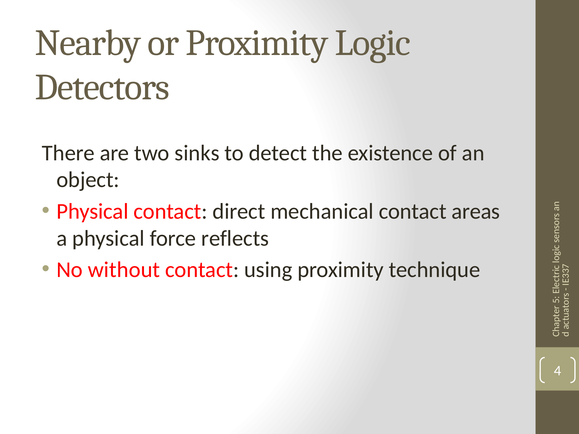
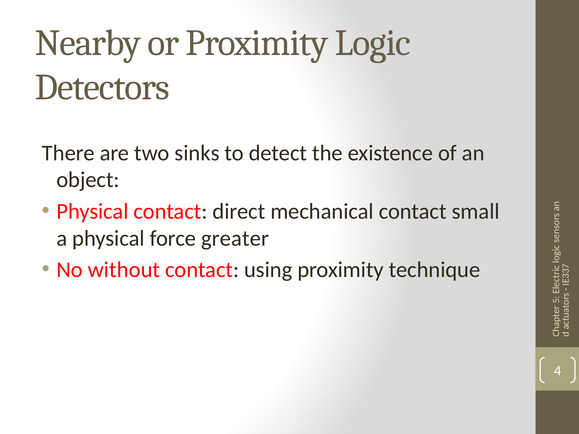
areas: areas -> small (476, 211)
reflects: reflects -> greater (235, 238)
